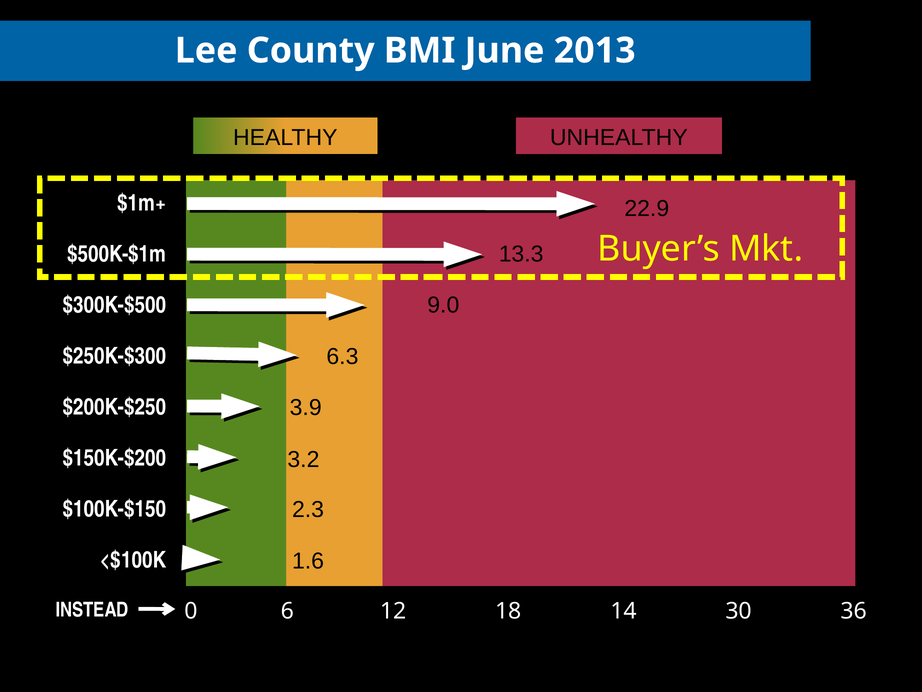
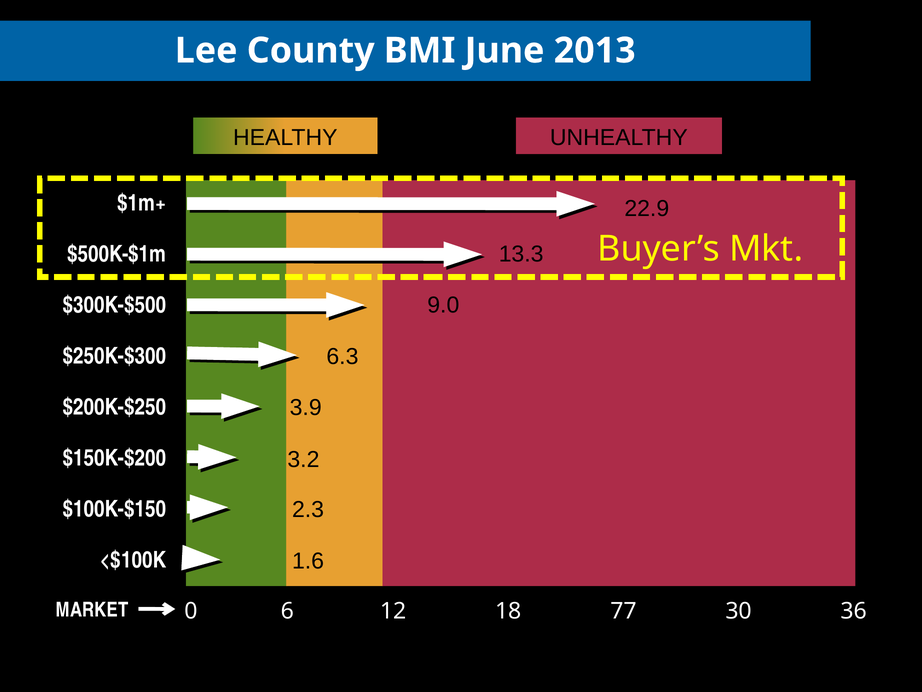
INSTEAD: INSTEAD -> MARKET (92, 610)
14: 14 -> 77 (623, 611)
